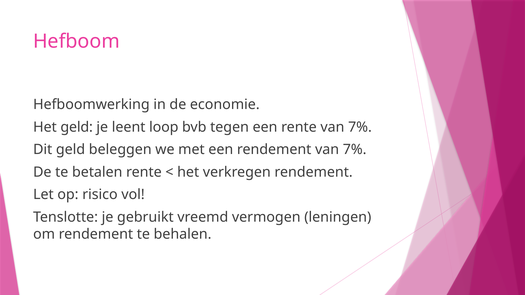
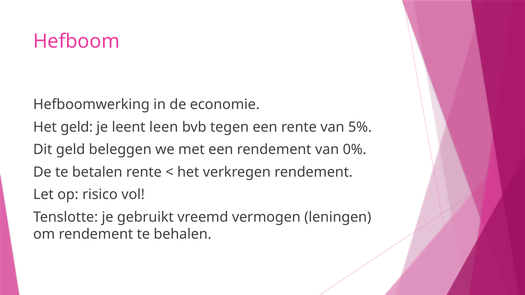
loop: loop -> leen (164, 127)
rente van 7%: 7% -> 5% (360, 127)
rendement van 7%: 7% -> 0% (355, 150)
